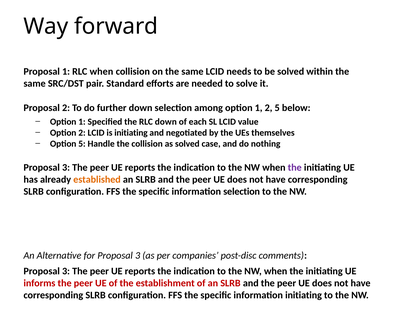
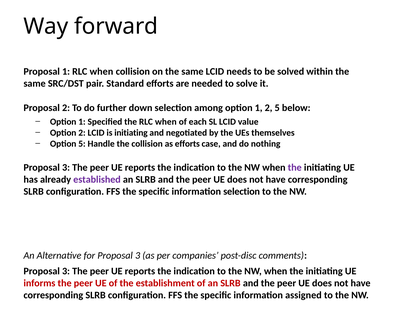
the RLC down: down -> when (166, 122)
as solved: solved -> efforts (187, 144)
established colour: orange -> purple (97, 179)
information initiating: initiating -> assigned (303, 295)
